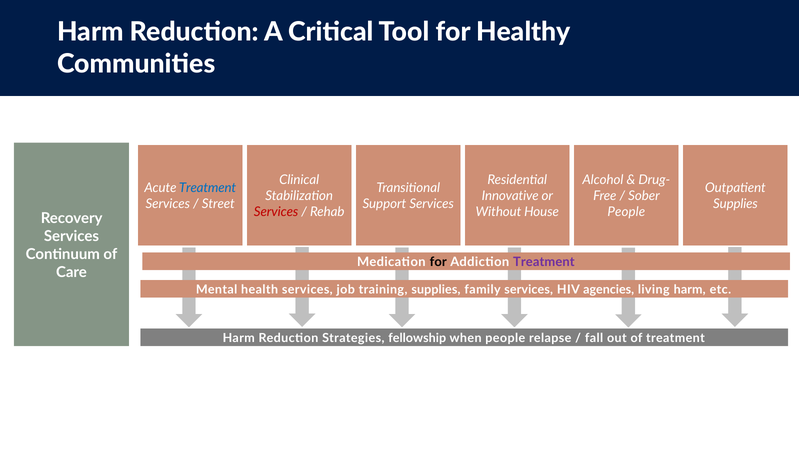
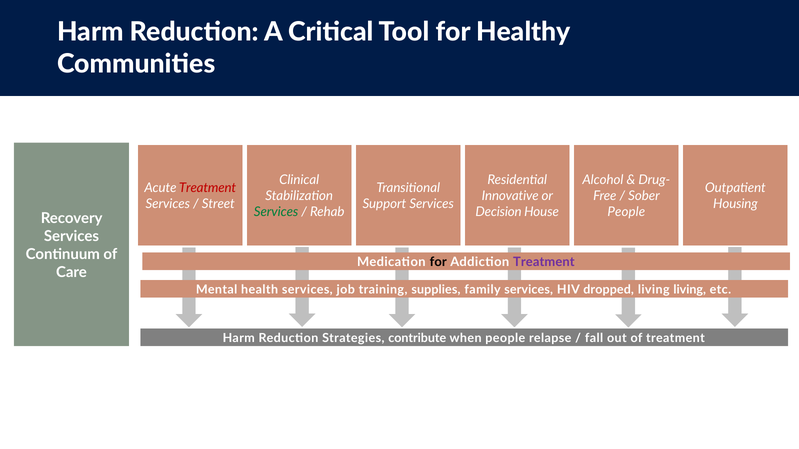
Treatment colour: blue -> red (208, 188)
Supplies: Supplies -> Housing (735, 204)
Services colour: red -> green (276, 212)
Without: Without -> Decision (499, 212)
agencies: agencies -> dropped (609, 290)
living harm: harm -> living (690, 290)
fellowship: fellowship -> contribute (417, 338)
